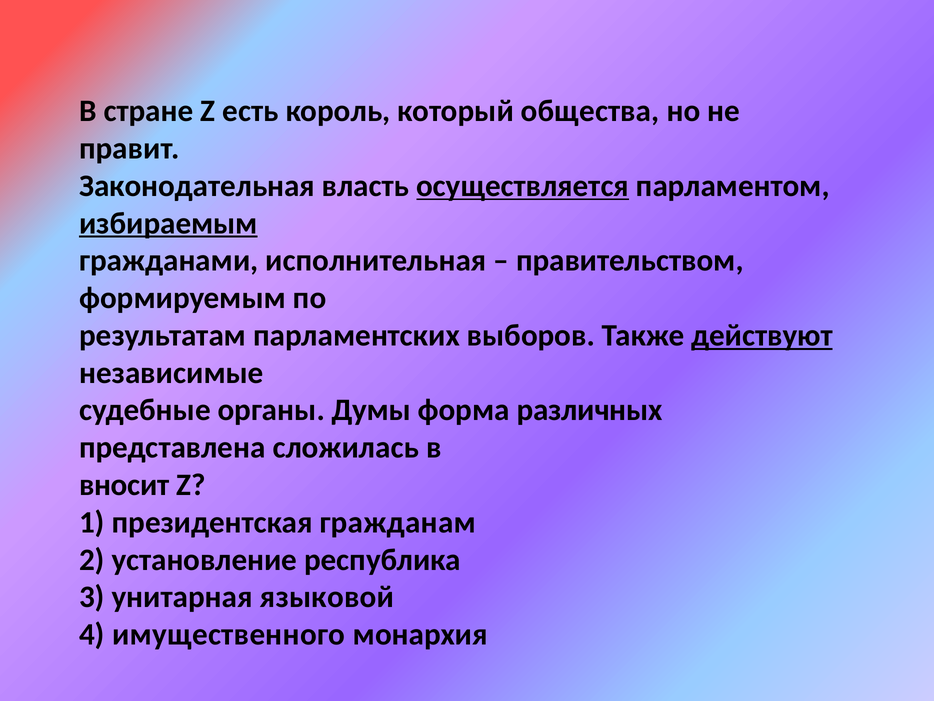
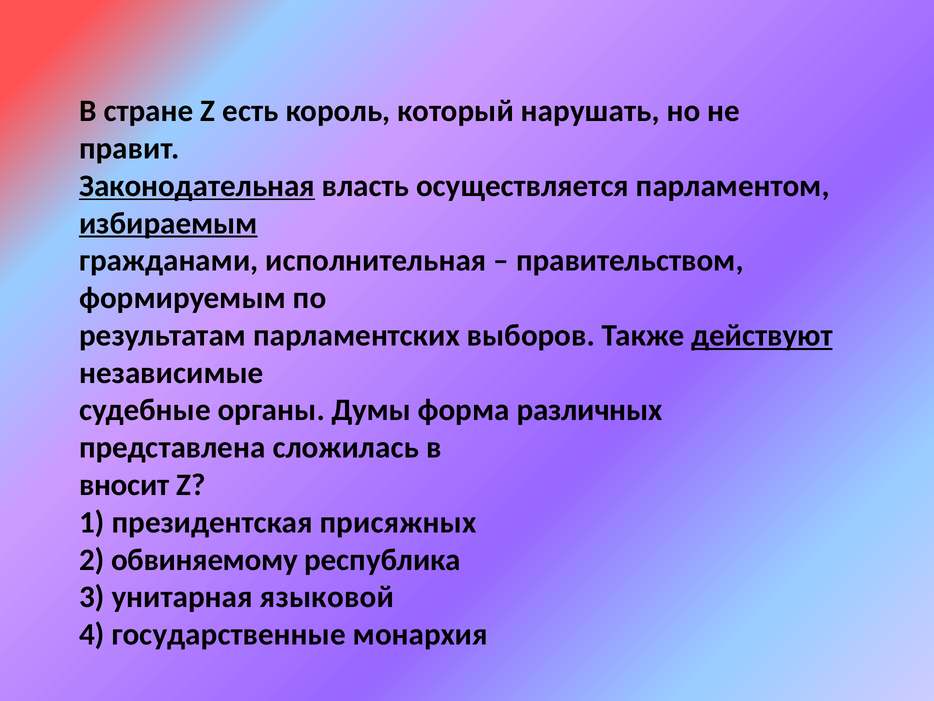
общества: общества -> нарушать (590, 111)
Законодательная underline: none -> present (197, 186)
осуществляется underline: present -> none (523, 186)
гражданам: гражданам -> присяжных (398, 522)
установление: установление -> обвиняемому (204, 559)
имущественного: имущественного -> государственные (229, 634)
